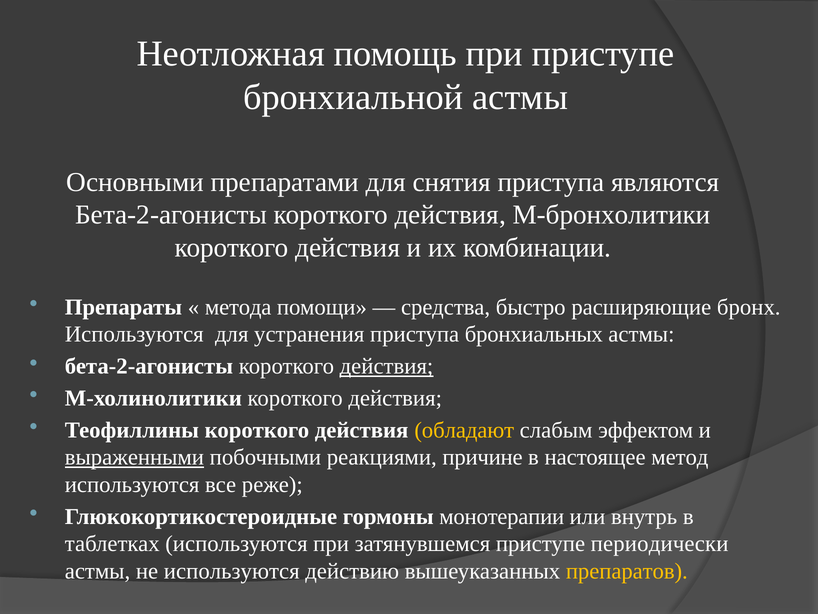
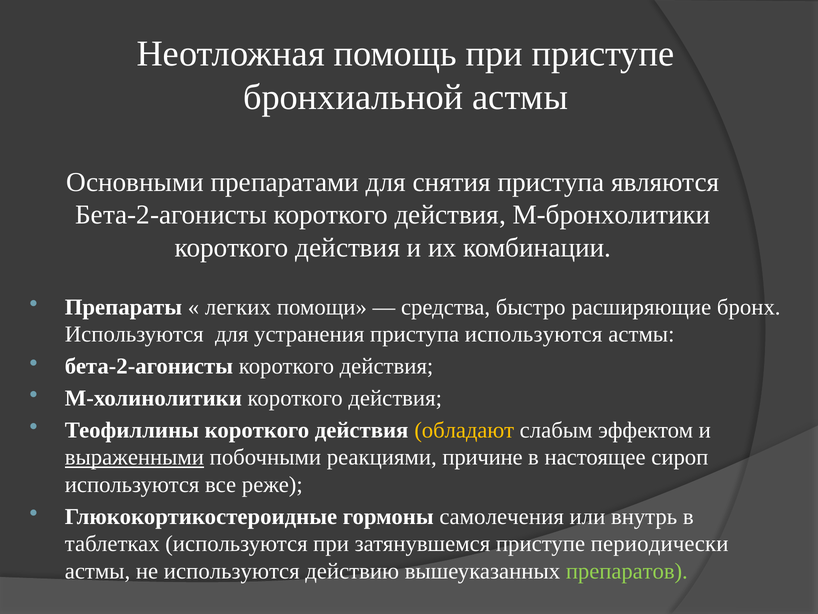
метода: метода -> легких (238, 307)
приступа бронхиальных: бронхиальных -> используются (534, 334)
действия underline: present -> none (386, 366)
метод: метод -> сироп (680, 457)
монотерапии: монотерапии -> самолечения (502, 516)
препаратов colour: yellow -> light green (627, 571)
